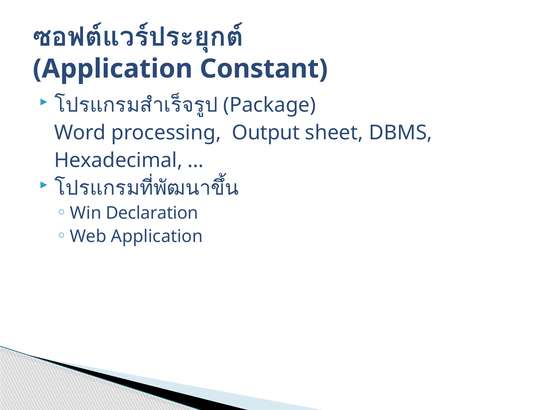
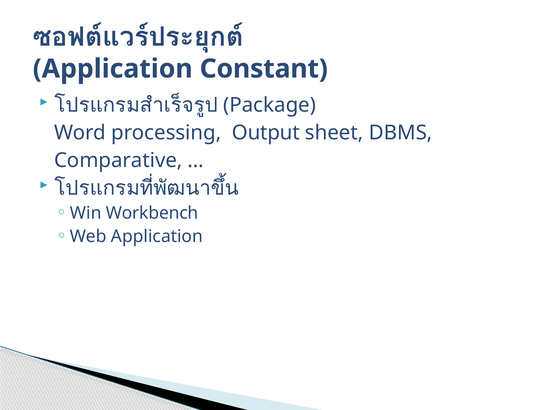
Hexadecimal: Hexadecimal -> Comparative (118, 160)
Declaration: Declaration -> Workbench (152, 213)
